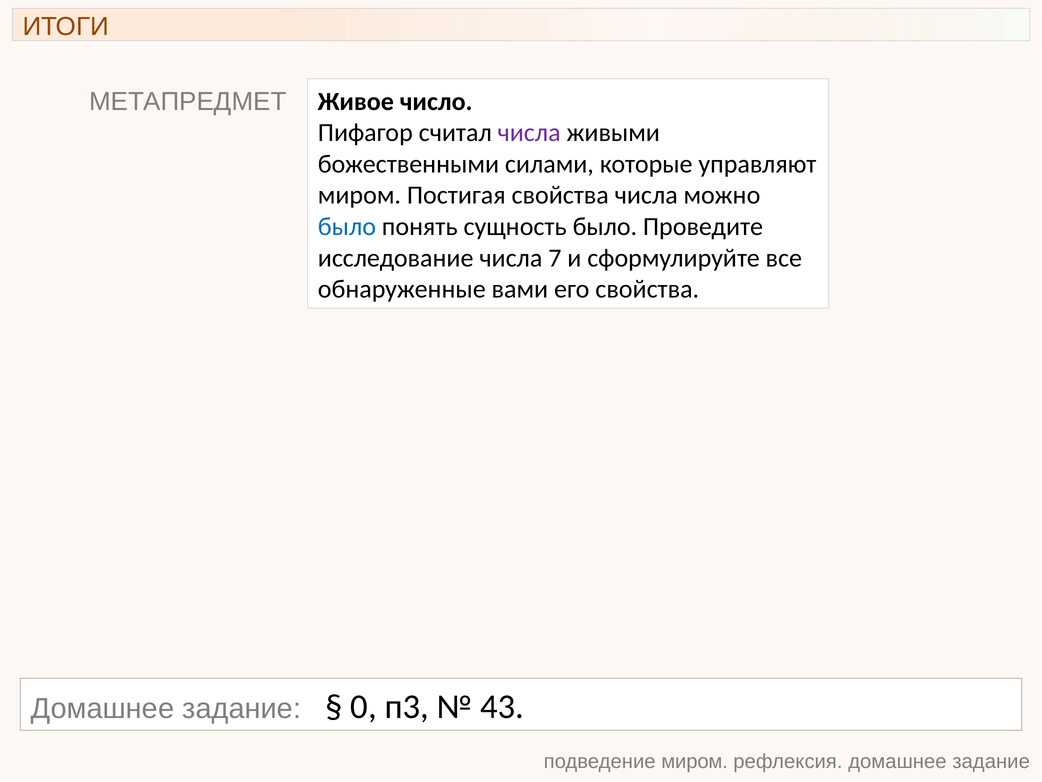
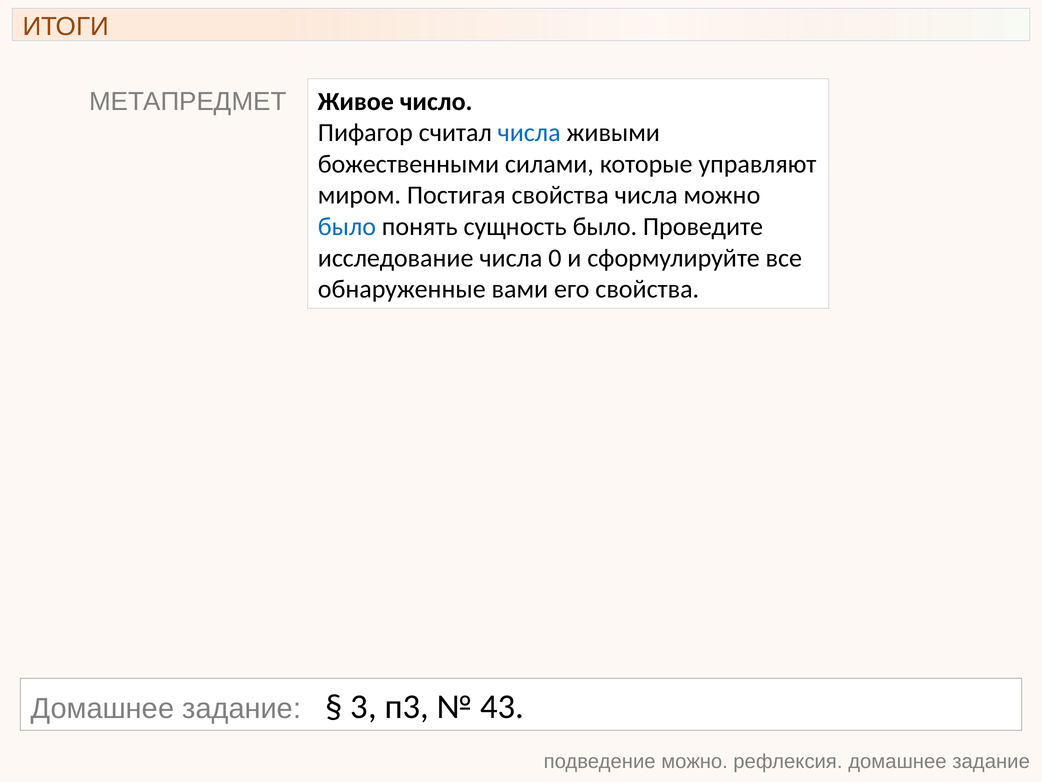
числа colour: purple -> blue (529, 133)
7: 7 -> 0 (555, 258)
0: 0 -> 3 (364, 706)
подведение миром: миром -> можно (695, 761)
